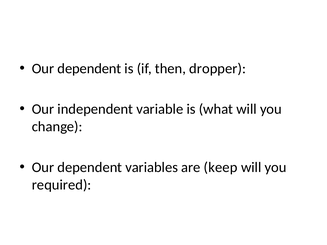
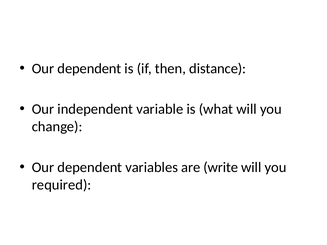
dropper: dropper -> distance (218, 69)
keep: keep -> write (221, 167)
